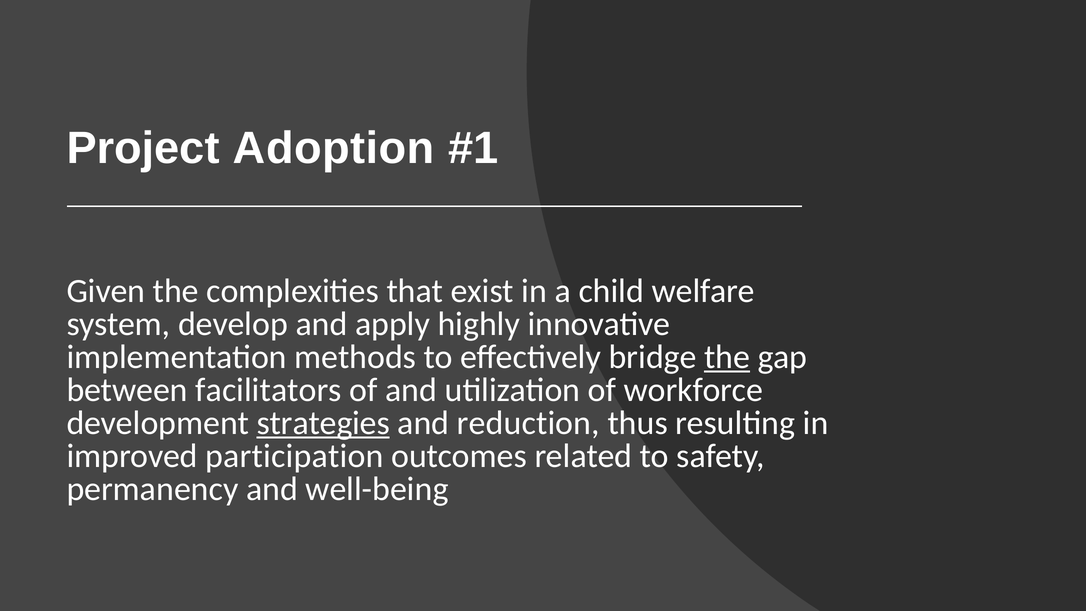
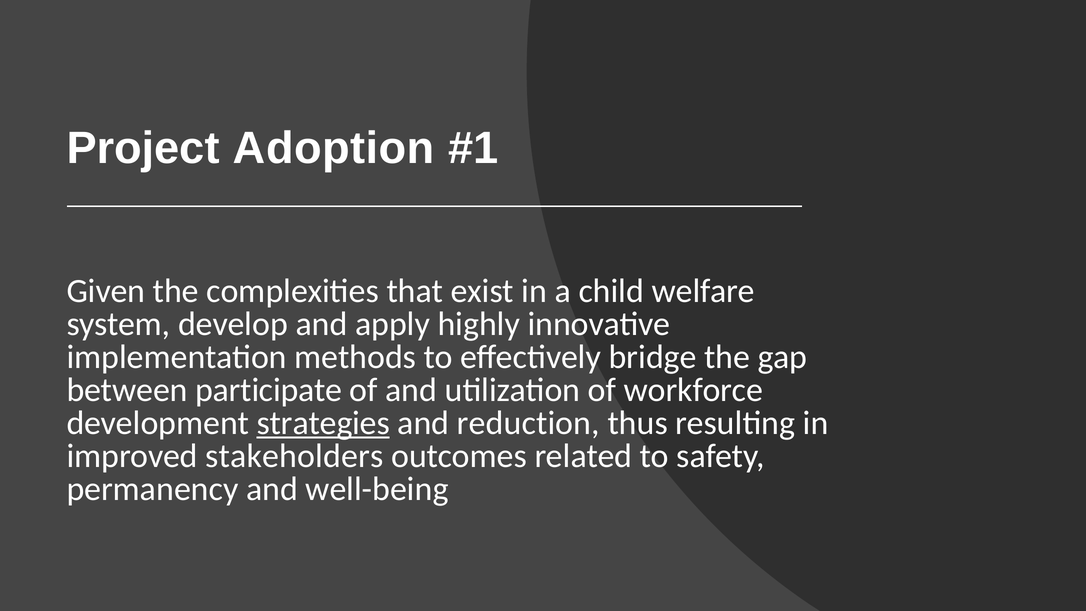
the underline: present -> none (727, 357)
facilitators: facilitators -> participate (269, 390)
participation: participation -> stakeholders (294, 456)
